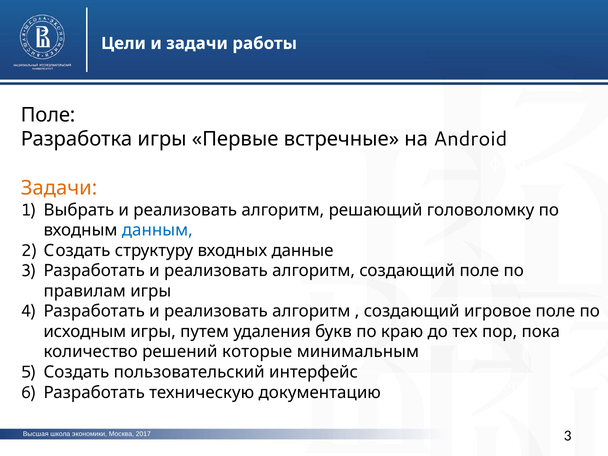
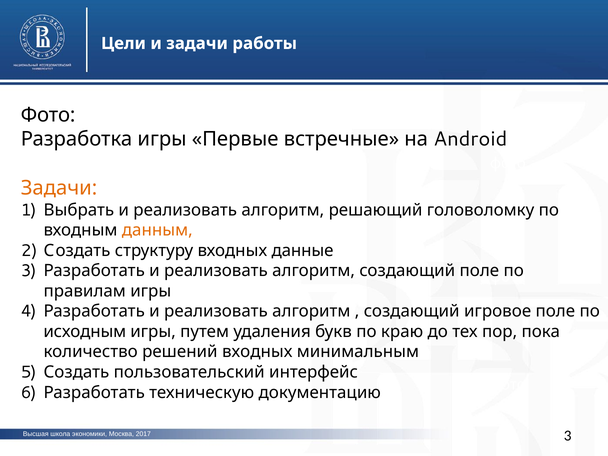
Поле: Поле -> Фото (48, 115)
данным colour: blue -> orange (157, 230)
решений которые: которые -> входных (257, 352)
